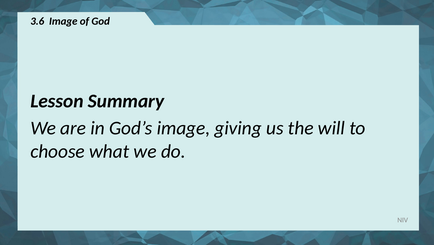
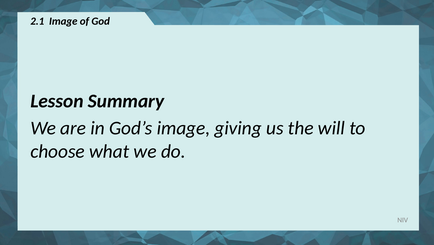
3.6: 3.6 -> 2.1 (37, 21)
